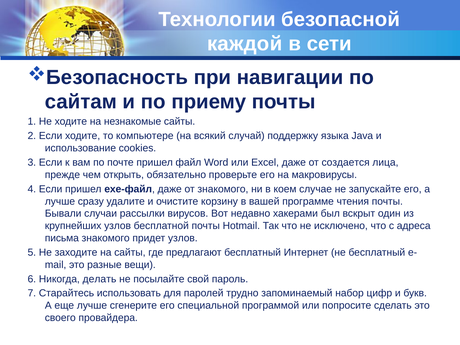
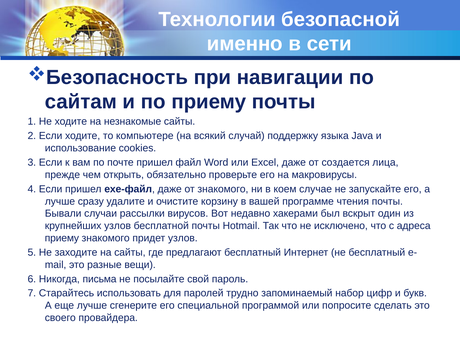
каждой: каждой -> именно (245, 44)
письма: письма -> приему (62, 238)
делать: делать -> письма (100, 279)
